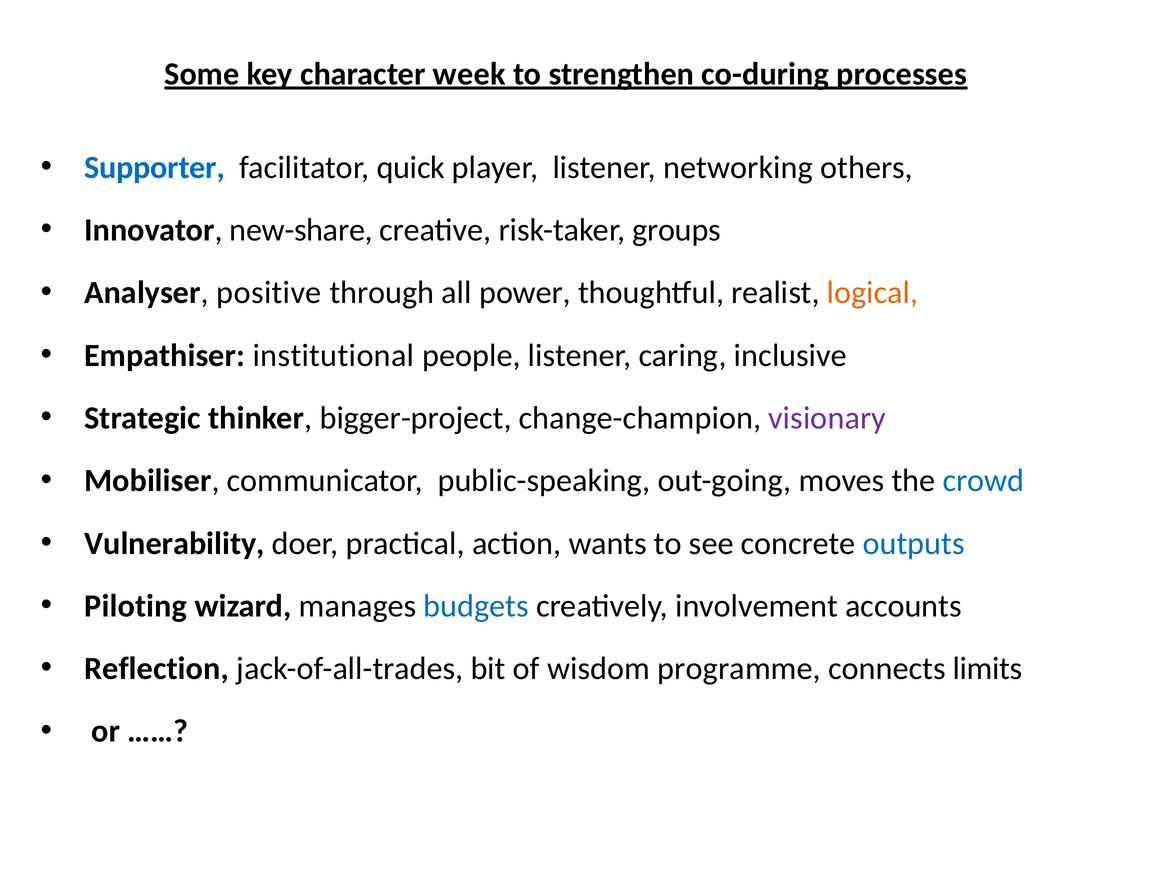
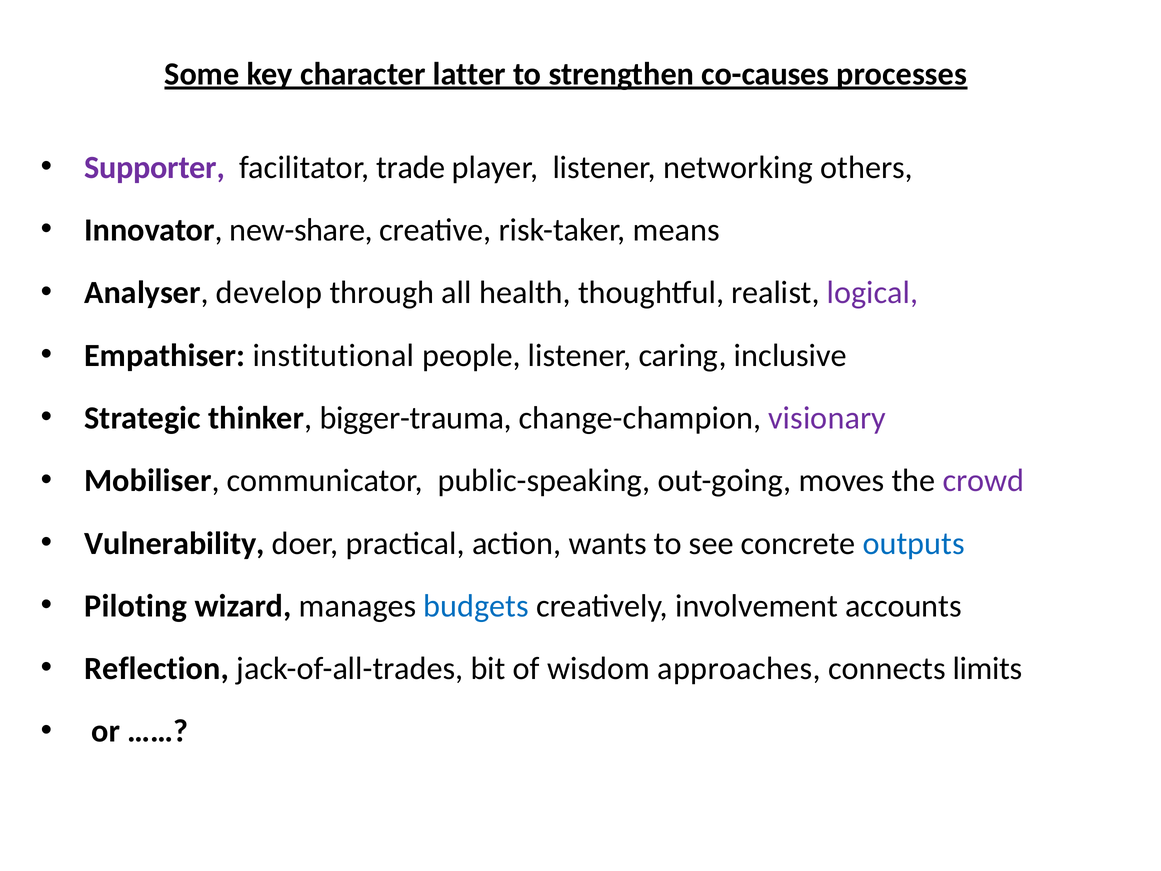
week: week -> latter (469, 74)
co-during: co-during -> co-causes (765, 74)
Supporter colour: blue -> purple (155, 167)
quick: quick -> trade (411, 167)
groups: groups -> means (676, 230)
positive: positive -> develop (269, 293)
power: power -> health (525, 293)
logical colour: orange -> purple (873, 293)
bigger-project: bigger-project -> bigger-trauma (416, 418)
crowd colour: blue -> purple (983, 481)
programme: programme -> approaches (739, 668)
